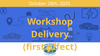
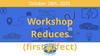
Delivery: Delivery -> Reduces (50, 34)
